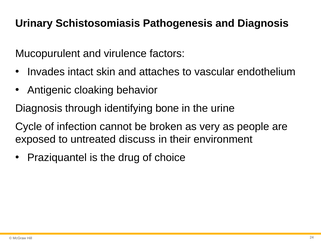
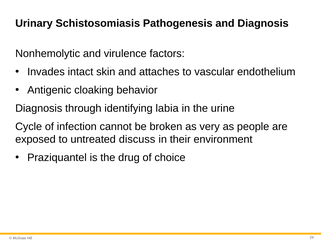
Mucopurulent: Mucopurulent -> Nonhemolytic (48, 54)
bone: bone -> labia (167, 108)
